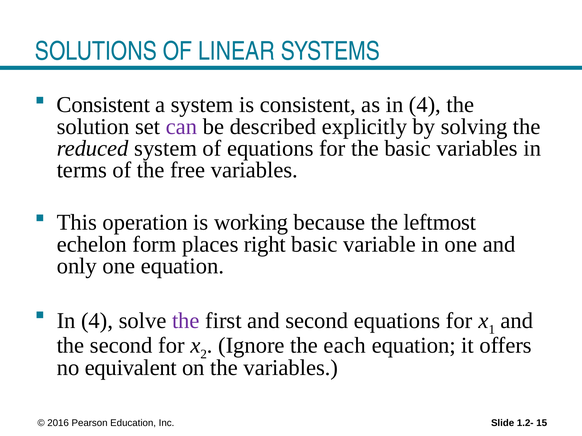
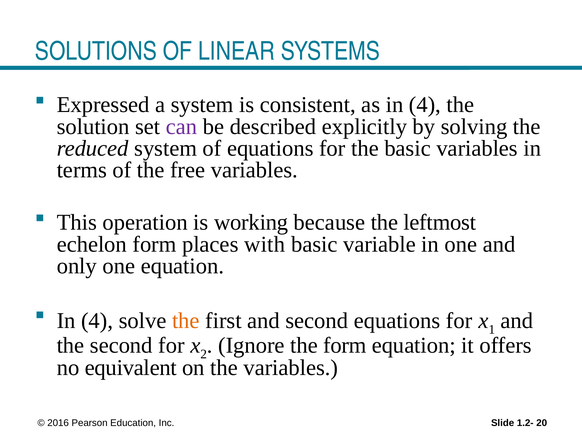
Consistent: Consistent -> Expressed (103, 105)
right: right -> with (265, 245)
the colour: purple -> orange (186, 321)
the each: each -> form (345, 346)
15: 15 -> 20 (542, 424)
